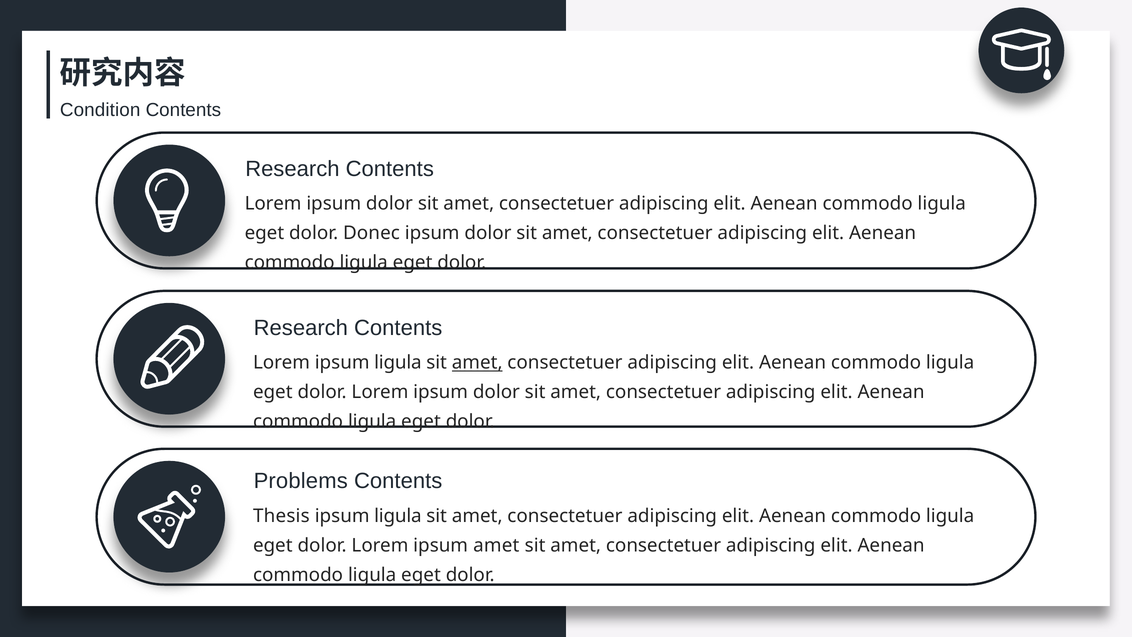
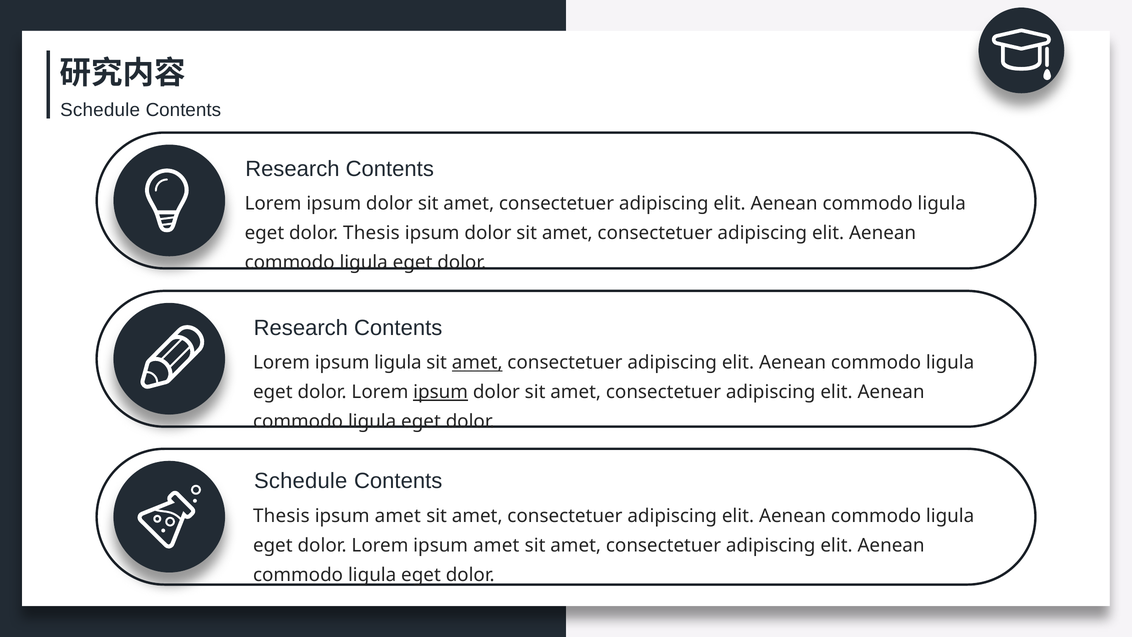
Condition: Condition -> Schedule (100, 110)
dolor Donec: Donec -> Thesis (371, 233)
ipsum underline: none -> present (441, 392)
Problems: Problems -> Schedule (301, 481)
ligula: ligula -> amet (398, 516)
